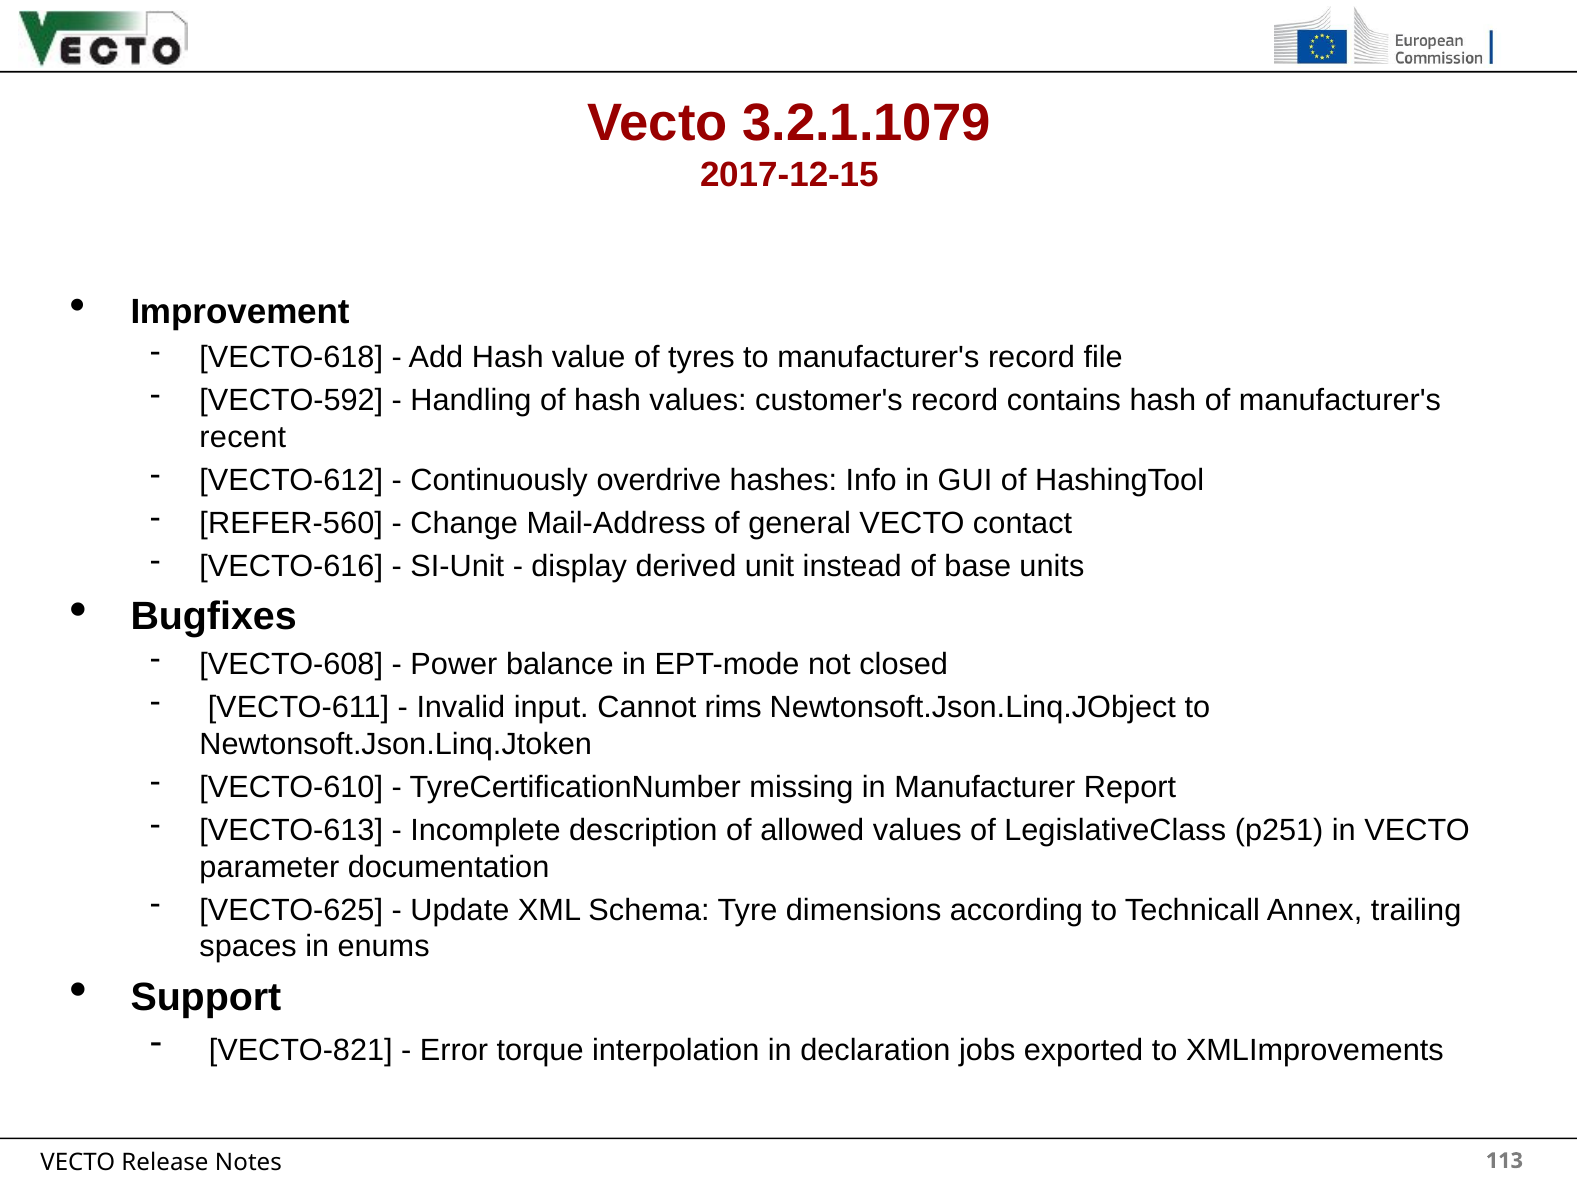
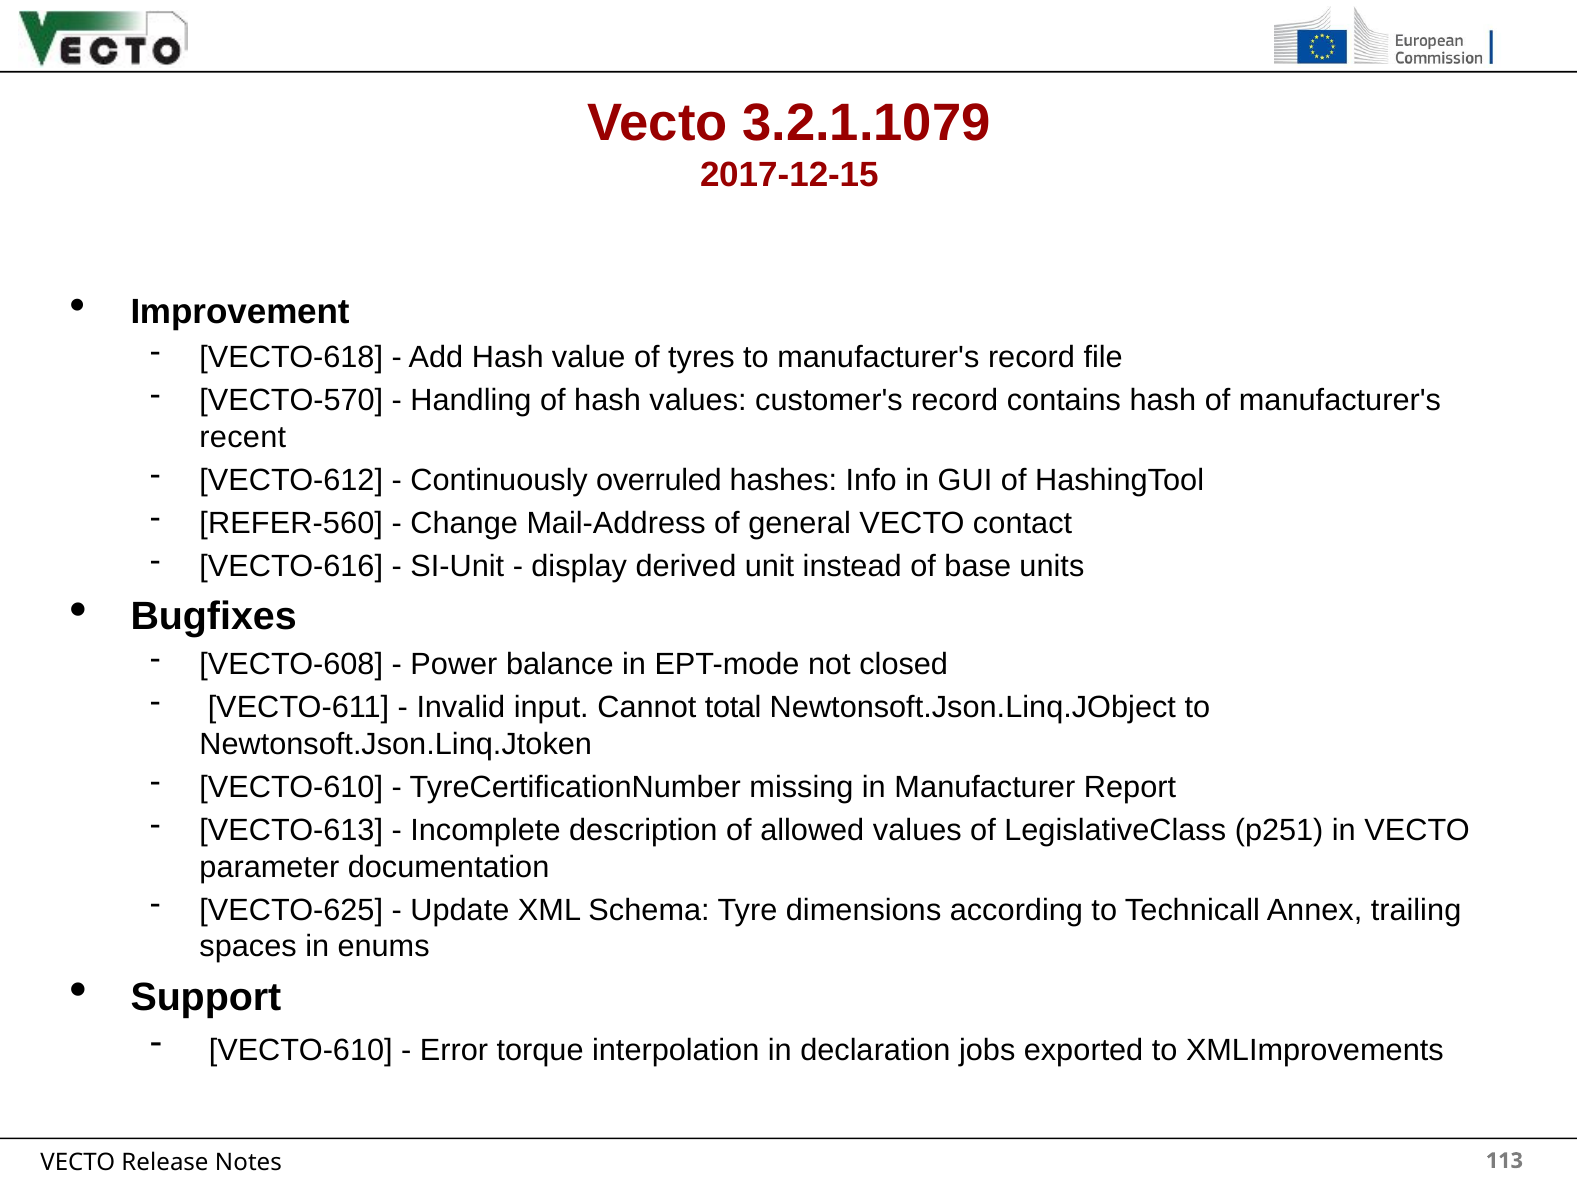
VECTO-592: VECTO-592 -> VECTO-570 (291, 400)
overdrive: overdrive -> overruled (659, 480)
rims: rims -> total (733, 707)
VECTO-821: VECTO-821 -> VECTO-610 (301, 1050)
